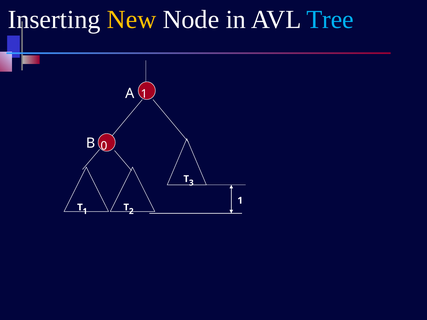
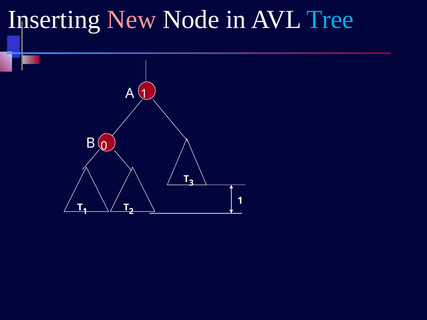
New colour: yellow -> pink (132, 20)
